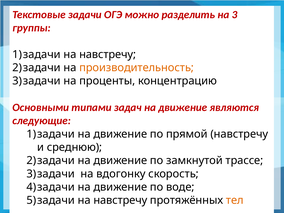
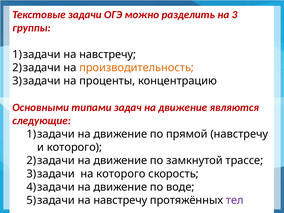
и среднюю: среднюю -> которого (74, 147)
на вдогонку: вдогонку -> которого (121, 174)
тел colour: orange -> purple (235, 200)
